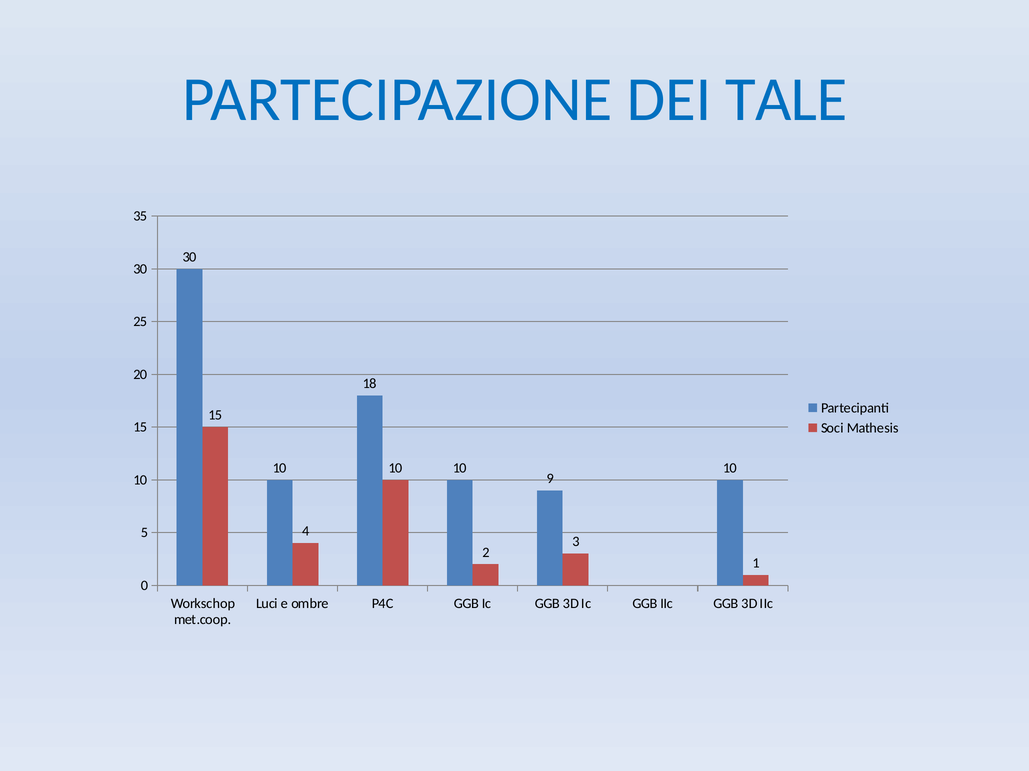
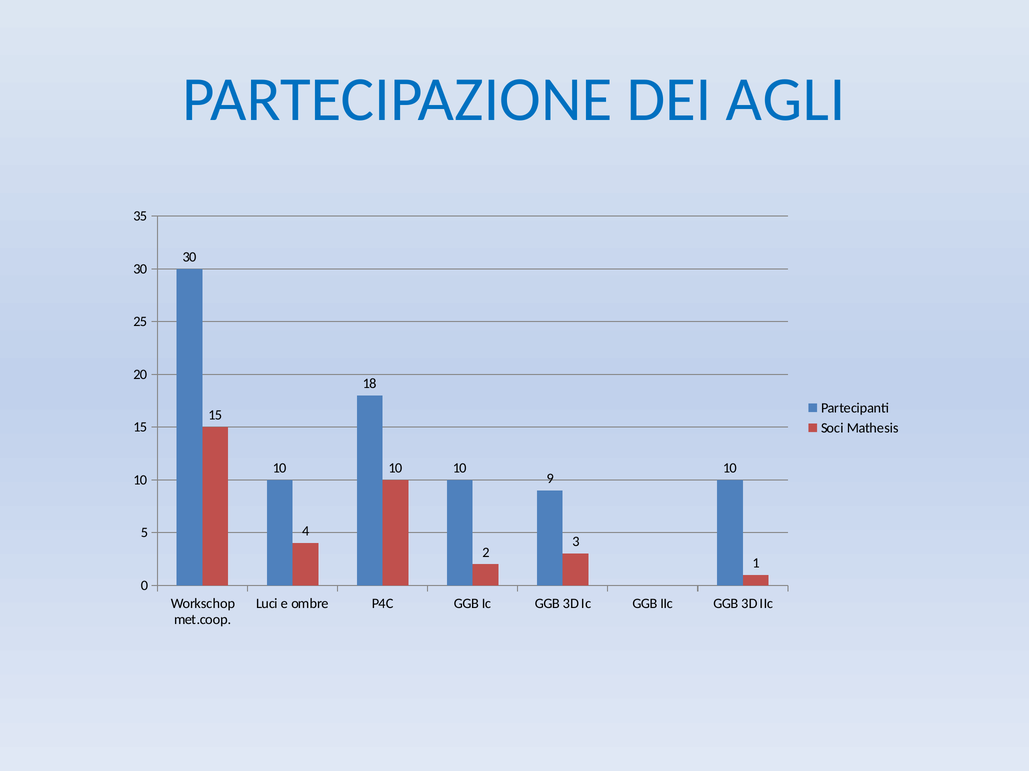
TALE: TALE -> AGLI (786, 100)
